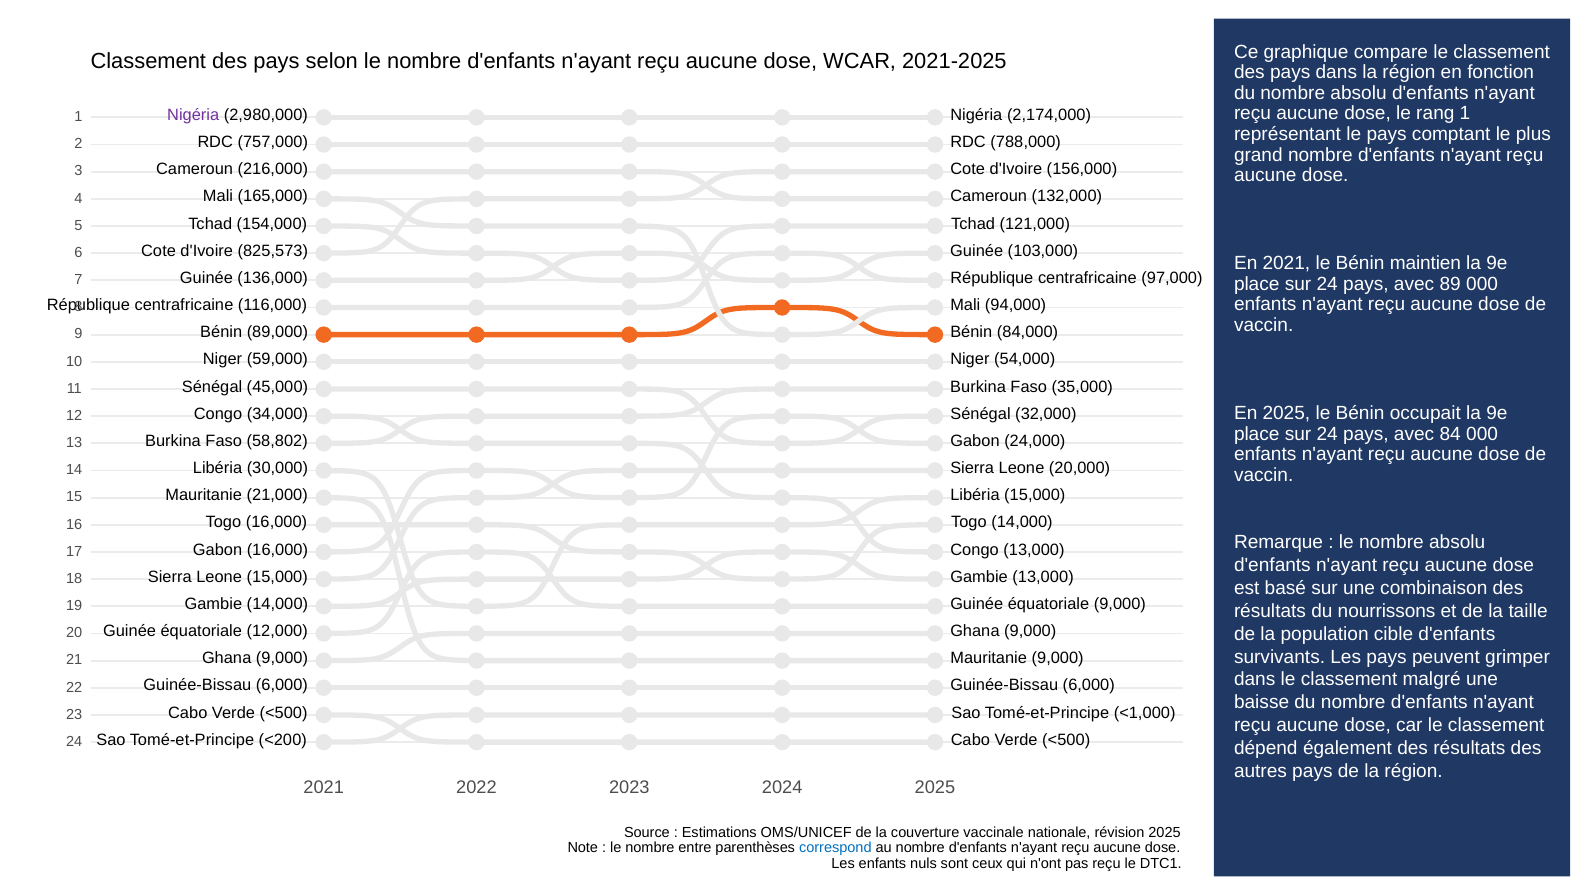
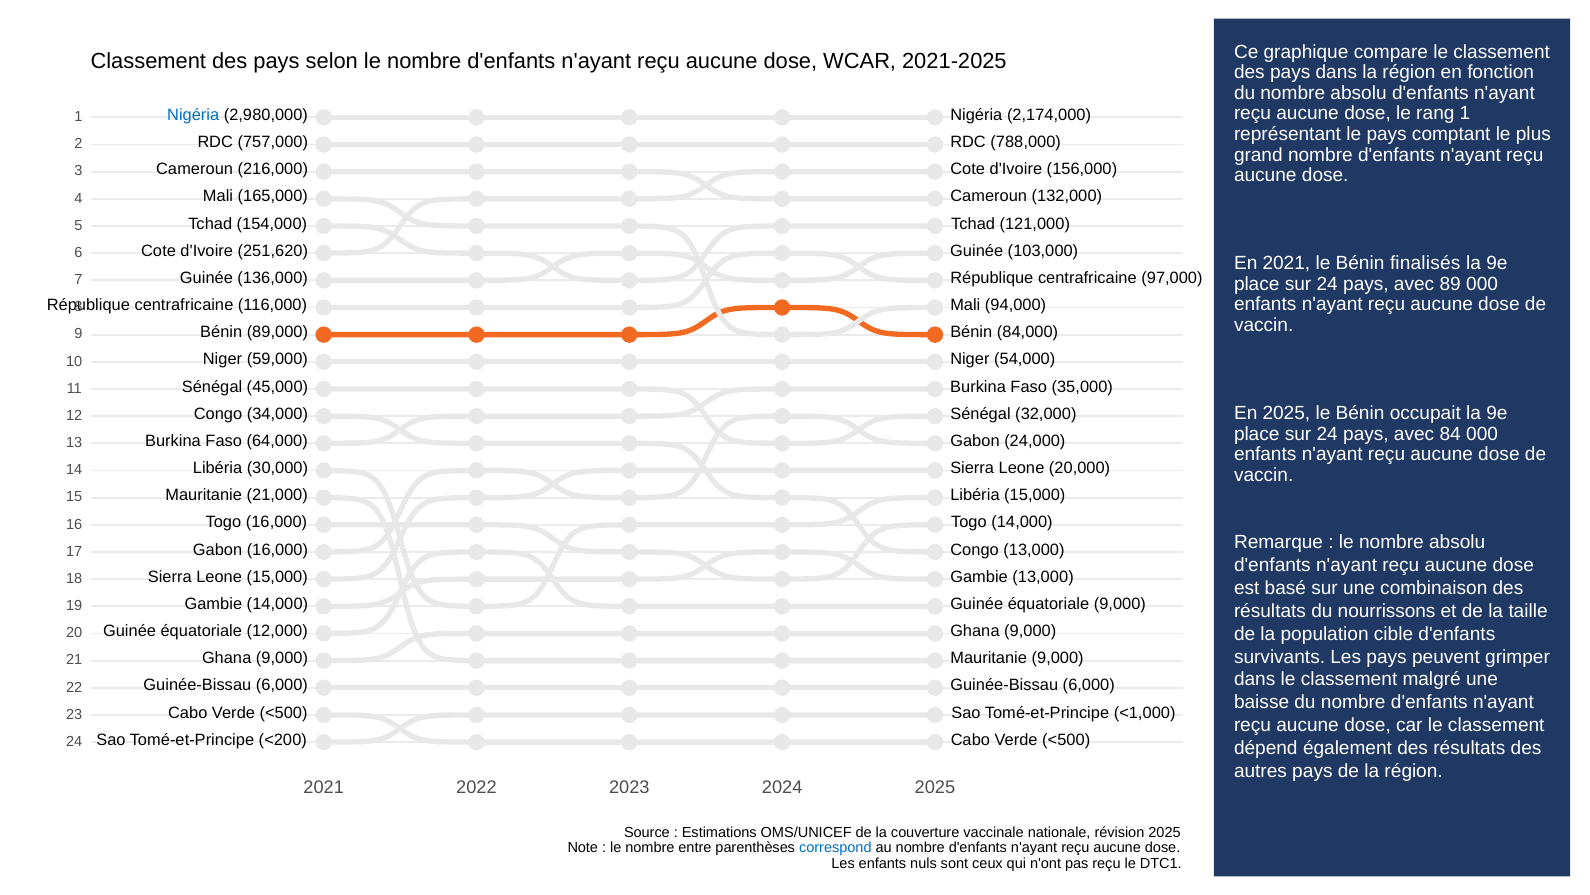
Nigéria colour: purple -> blue (193, 115)
825,573: 825,573 -> 251,620 (273, 251)
maintien: maintien -> finalisés (1425, 263)
58,802: 58,802 -> 64,000 (277, 441)
